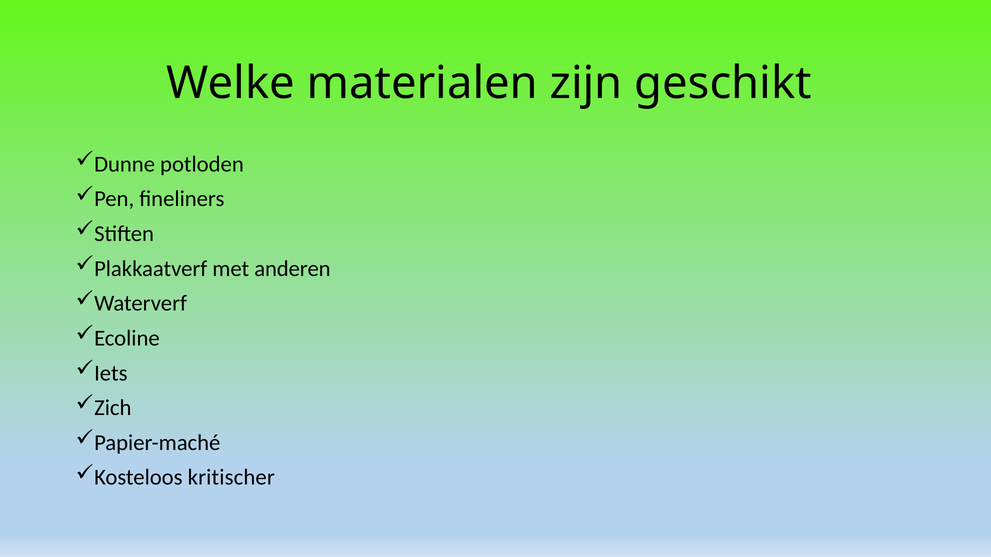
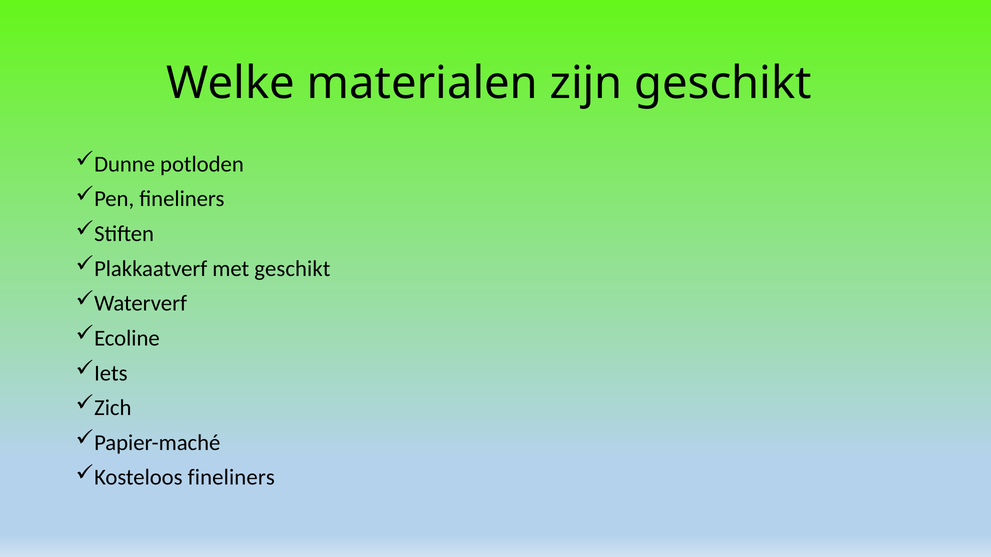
met anderen: anderen -> geschikt (292, 269)
Kosteloos kritischer: kritischer -> fineliners (231, 478)
